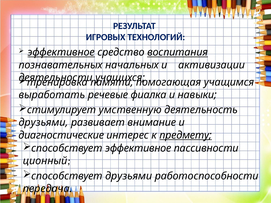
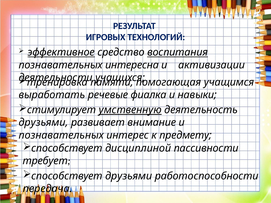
начальных: начальных -> интересна (132, 65)
умственную underline: none -> present (130, 110)
диагностические: диагностические -> познавательных (61, 135)
предмету underline: present -> none (186, 135)
способствует эффективное: эффективное -> дисциплиной (138, 148)
ционный: ционный -> требует (45, 161)
